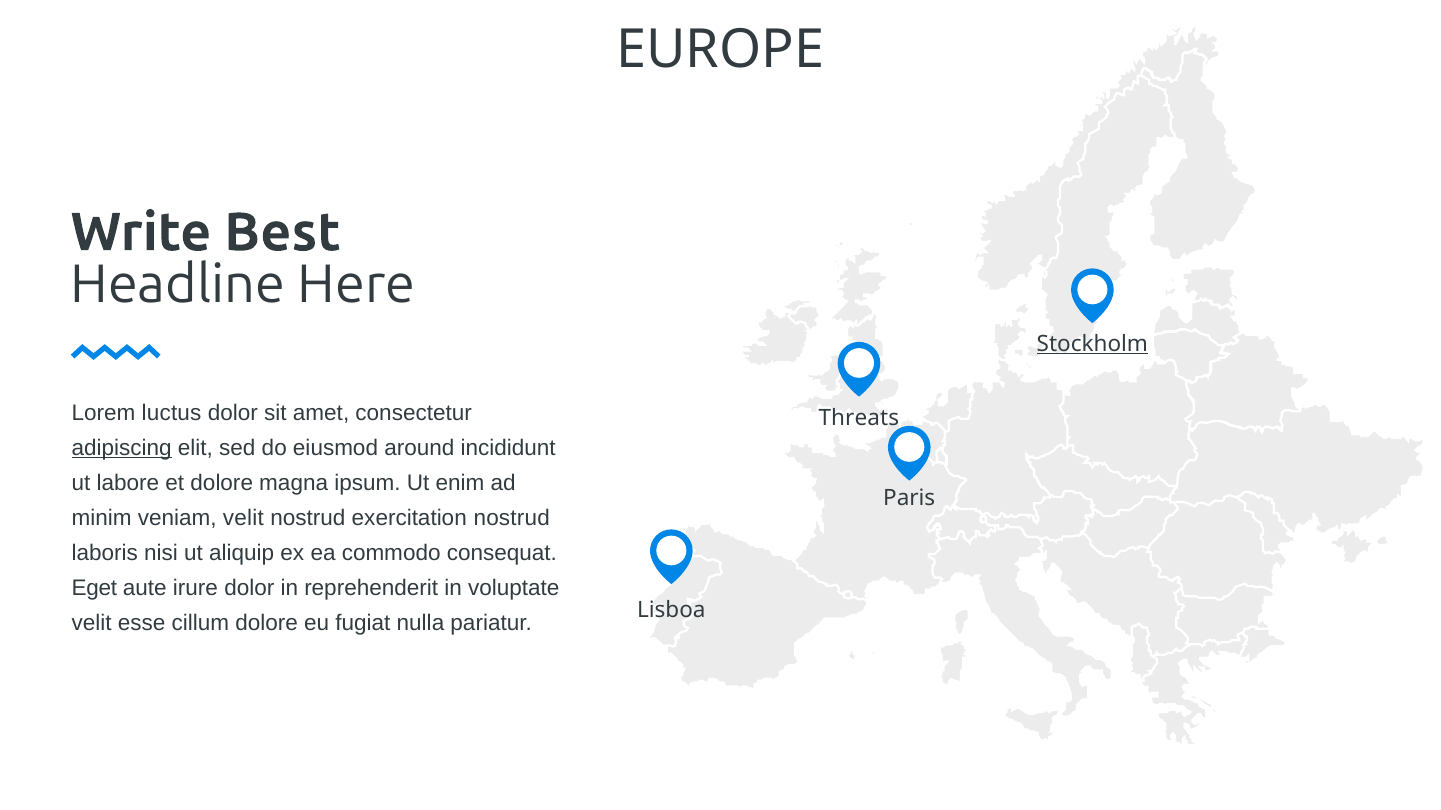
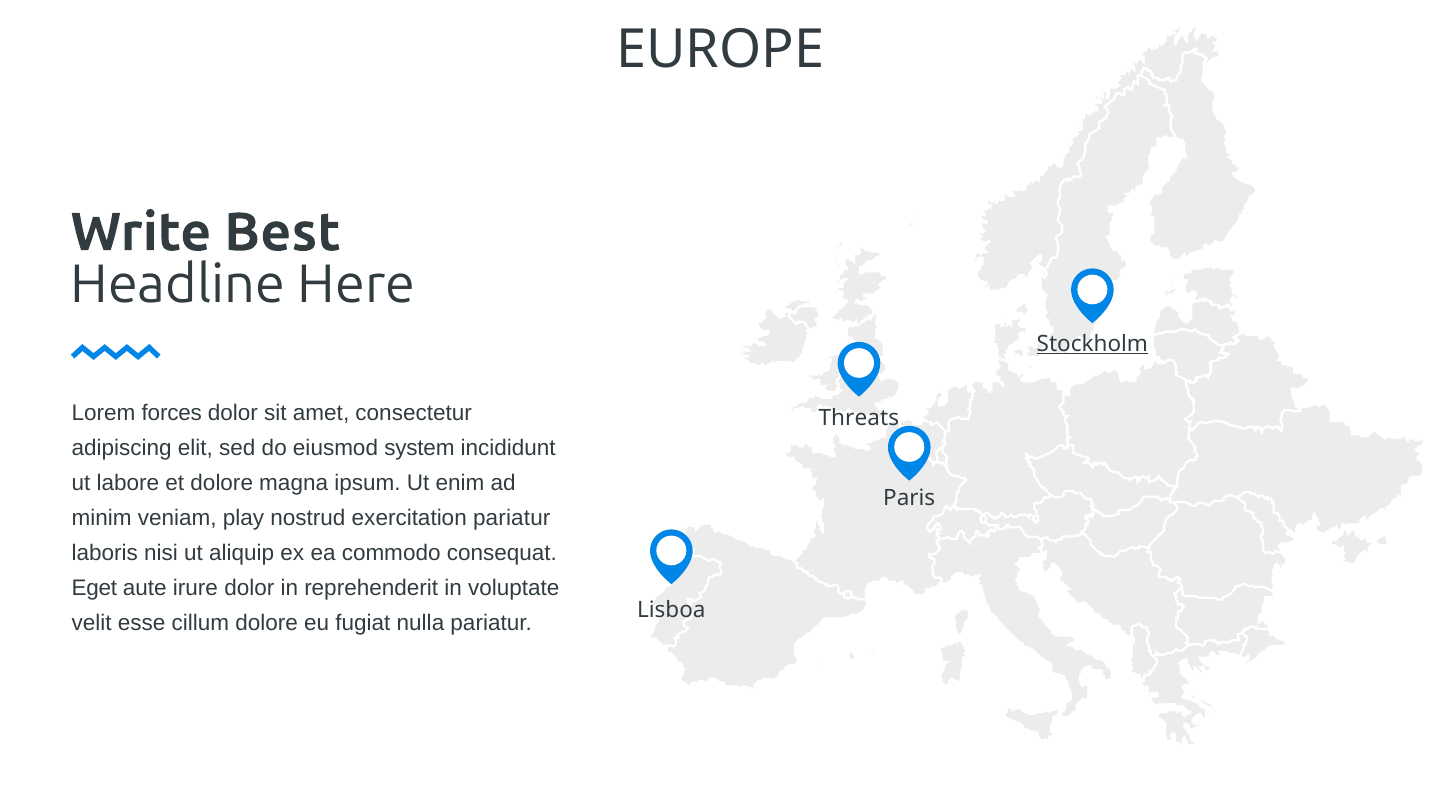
luctus: luctus -> forces (172, 413)
adipiscing underline: present -> none (122, 448)
around: around -> system (419, 448)
veniam velit: velit -> play (243, 519)
exercitation nostrud: nostrud -> pariatur (512, 519)
